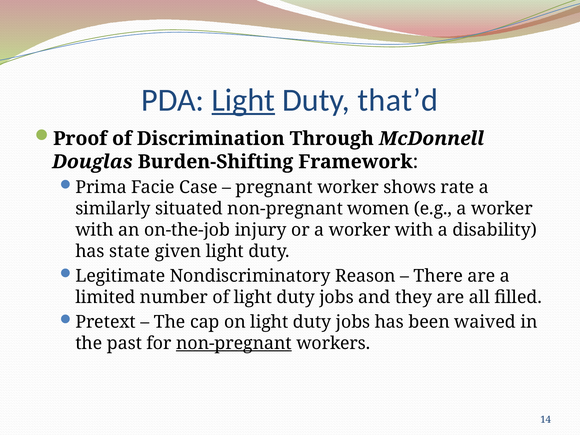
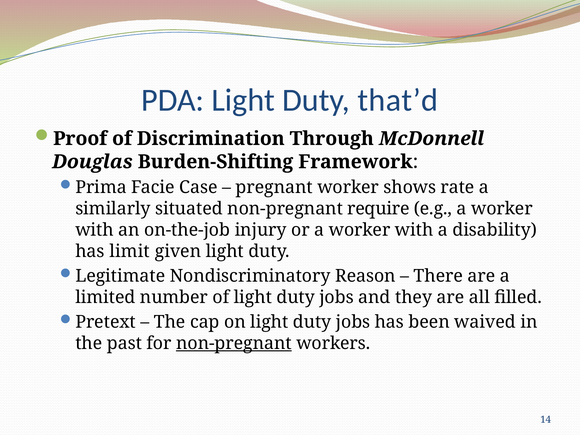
Light underline: present -> none (243, 100)
women: women -> require (378, 209)
state: state -> limit (130, 251)
